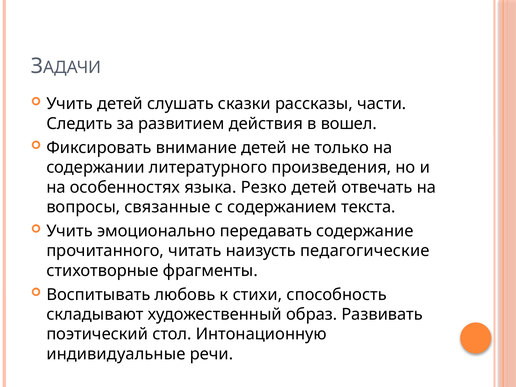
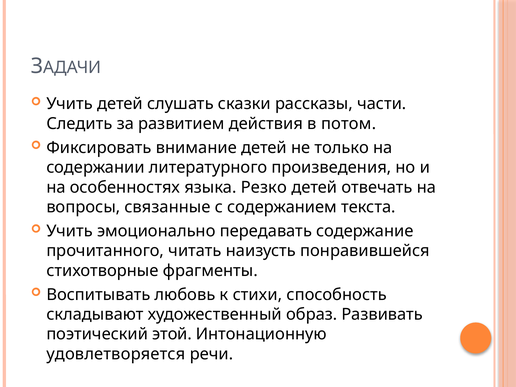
вошел: вошел -> потом (349, 124)
педагогические: педагогические -> понравившейся (365, 251)
стол: стол -> этой (172, 334)
индивидуальные: индивидуальные -> удовлетворяется (116, 354)
